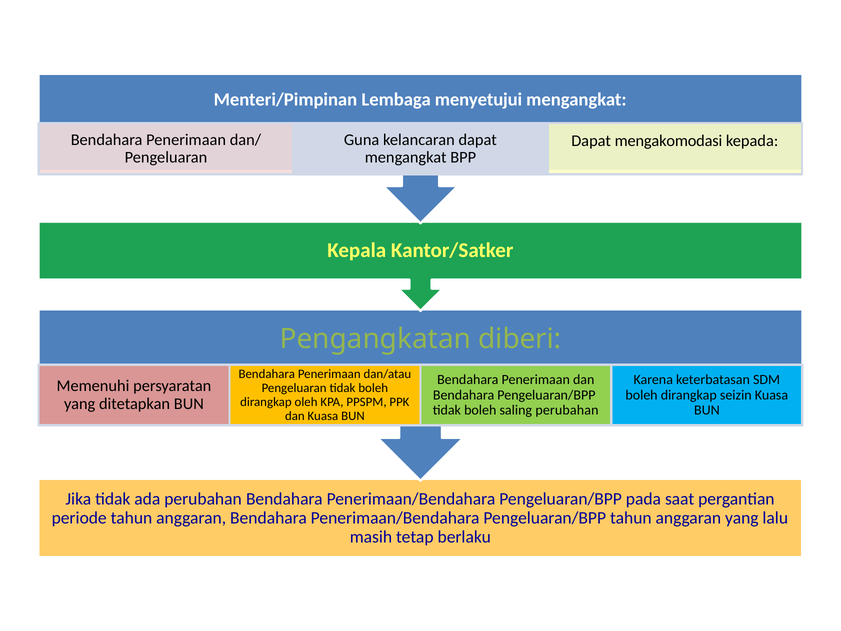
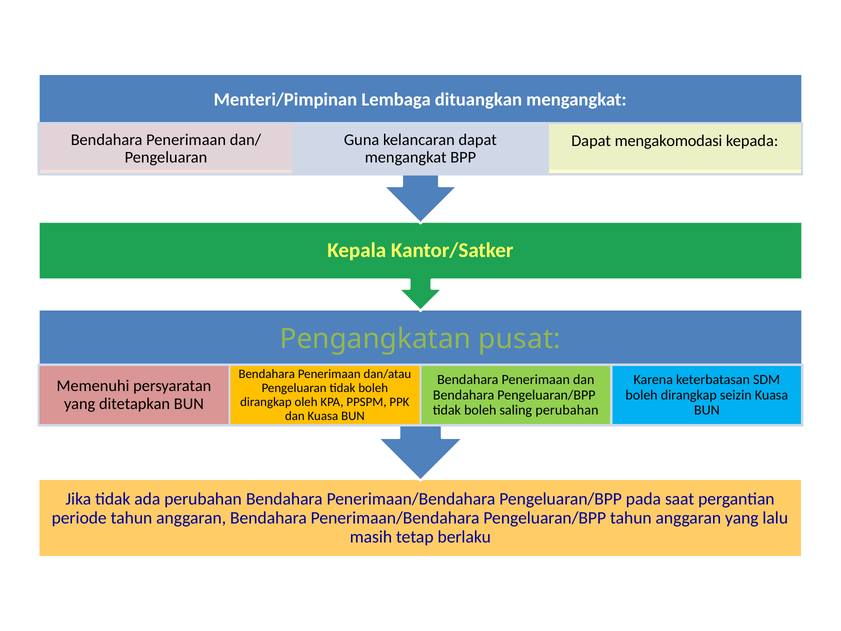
menyetujui: menyetujui -> dituangkan (478, 100)
diberi: diberi -> pusat (520, 339)
